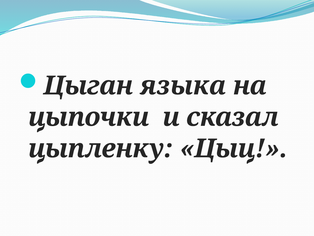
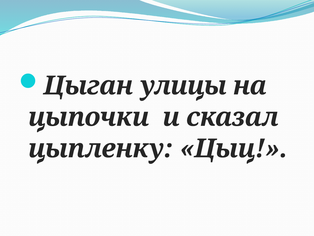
языка: языка -> улицы (183, 86)
